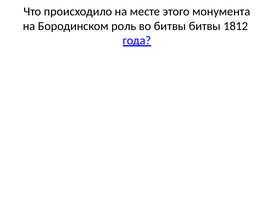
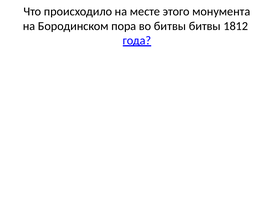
роль: роль -> пора (124, 26)
